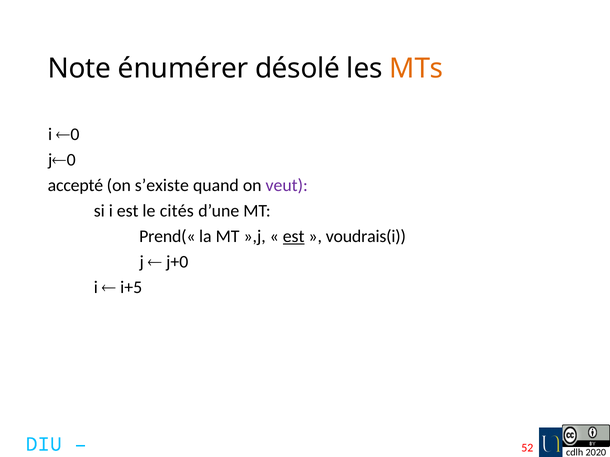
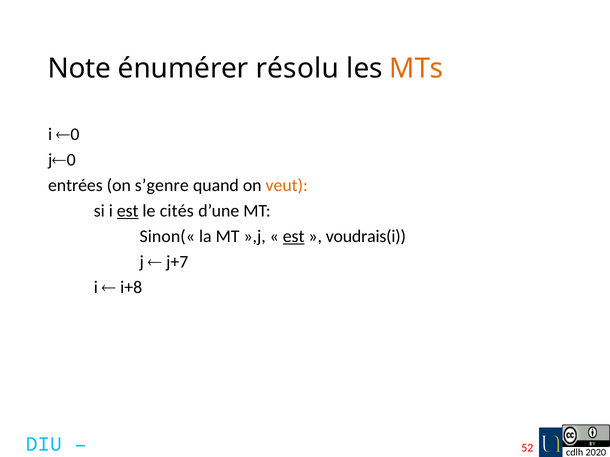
désolé: désolé -> résolu (297, 68)
accepté: accepté -> entrées (75, 185)
s’existe: s’existe -> s’genre (162, 185)
veut colour: purple -> orange (287, 185)
est underline: none -> present (128, 211)
Prend(«: Prend(« -> Sinon(« (167, 237)
j+0: j+0 -> j+7 (177, 262)
i+5: i+5 -> i+8 (131, 288)
